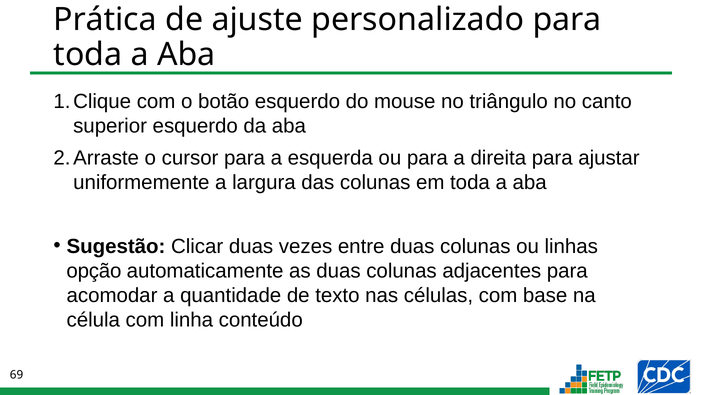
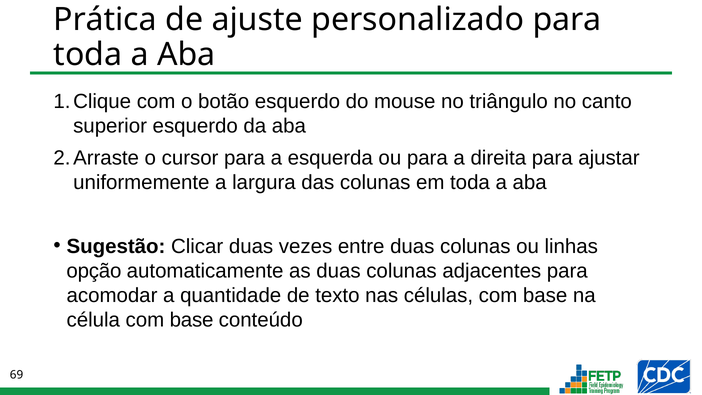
célula com linha: linha -> base (192, 320)
